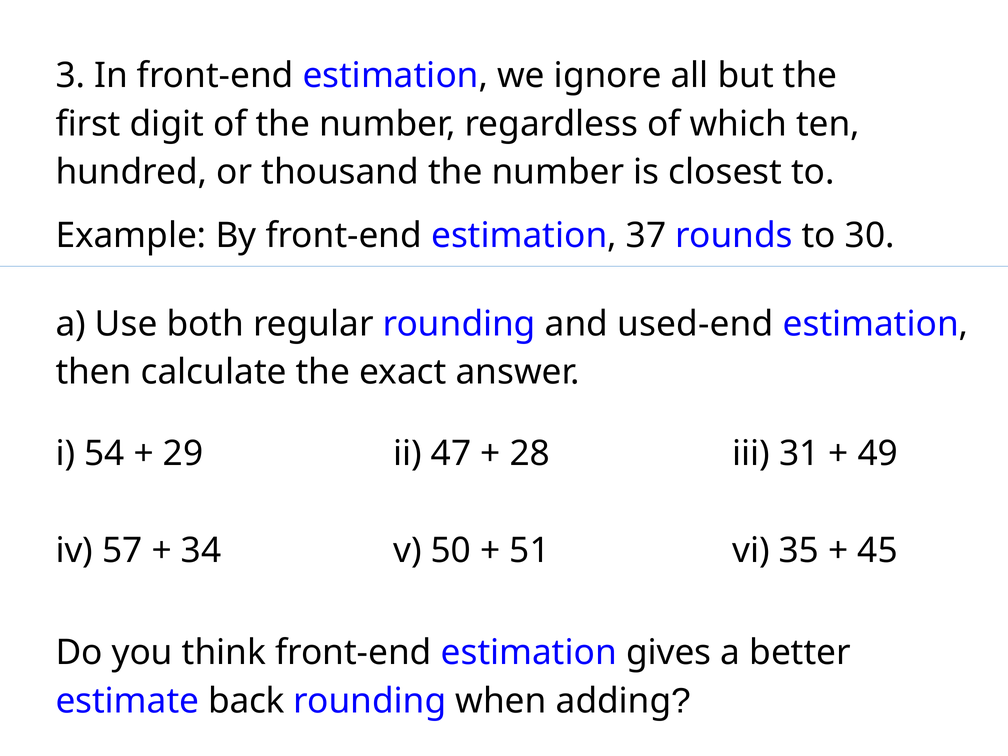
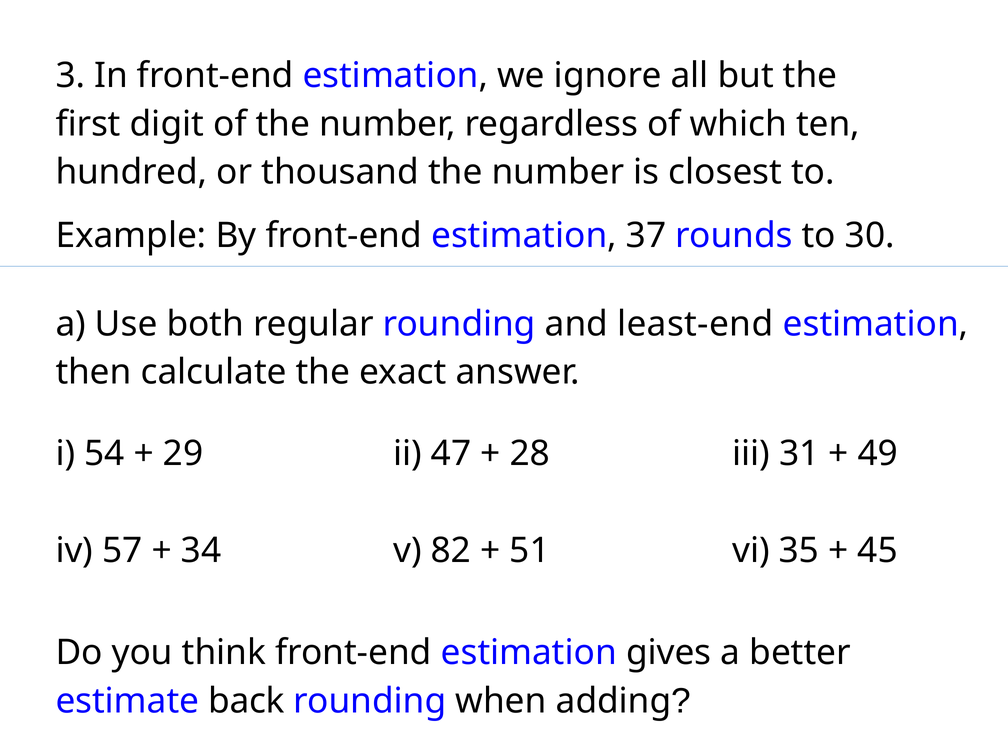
used-end: used-end -> least-end (695, 324)
50: 50 -> 82 (451, 551)
